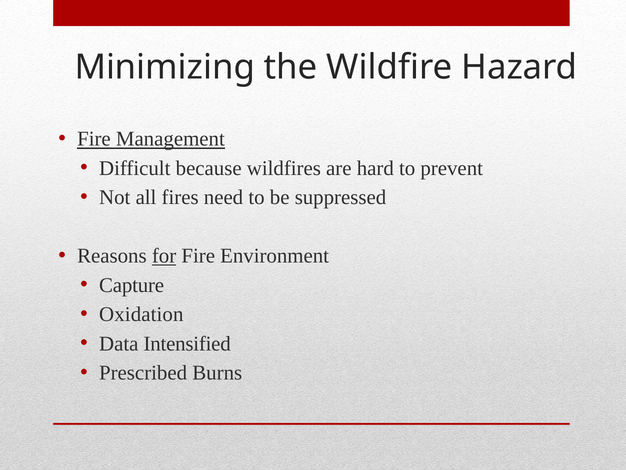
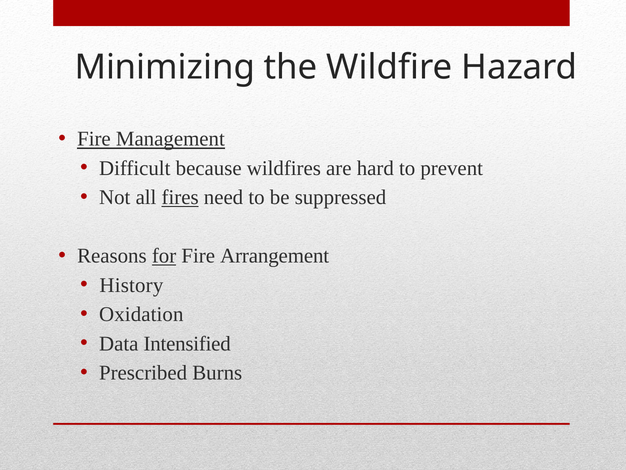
fires underline: none -> present (180, 197)
Environment: Environment -> Arrangement (275, 256)
Capture: Capture -> History (131, 285)
